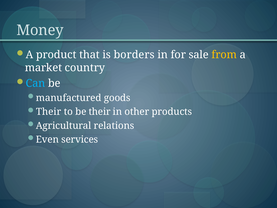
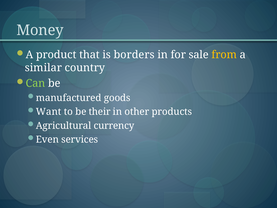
market: market -> similar (43, 68)
Can colour: light blue -> light green (36, 83)
Their: Their -> Want (49, 112)
relations: relations -> currency (114, 125)
